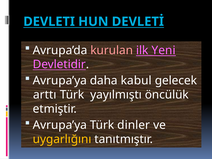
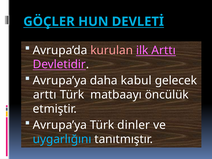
DEVLETI: DEVLETI -> GÖÇLER (49, 22)
ilk Yeni: Yeni -> Arttı (164, 50)
yayılmıştı: yayılmıştı -> matbaayı (116, 95)
uygarlığını colour: yellow -> light blue (62, 139)
